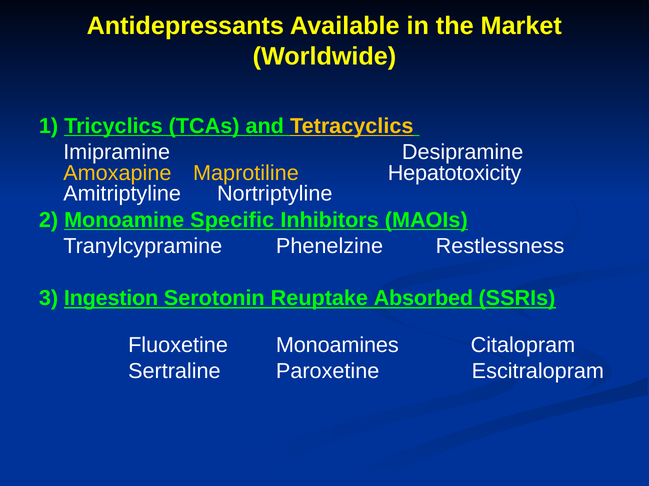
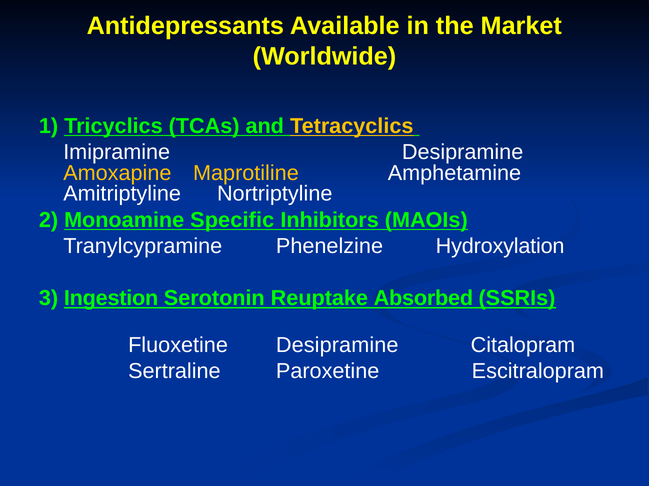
Hepatotoxicity: Hepatotoxicity -> Amphetamine (454, 173)
Restlessness: Restlessness -> Hydroxylation (500, 246)
Fluoxetine Monoamines: Monoamines -> Desipramine (337, 346)
